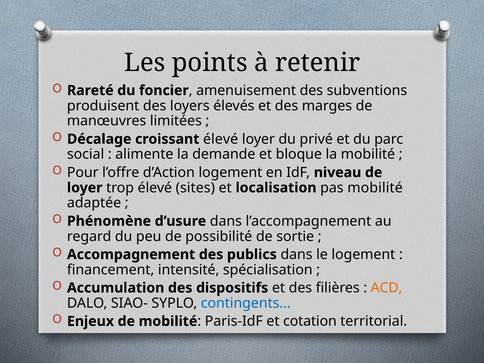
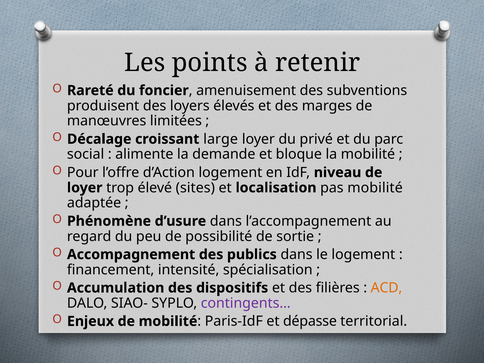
croissant élevé: élevé -> large (221, 139)
contingents… colour: blue -> purple (246, 303)
cotation: cotation -> dépasse (310, 321)
